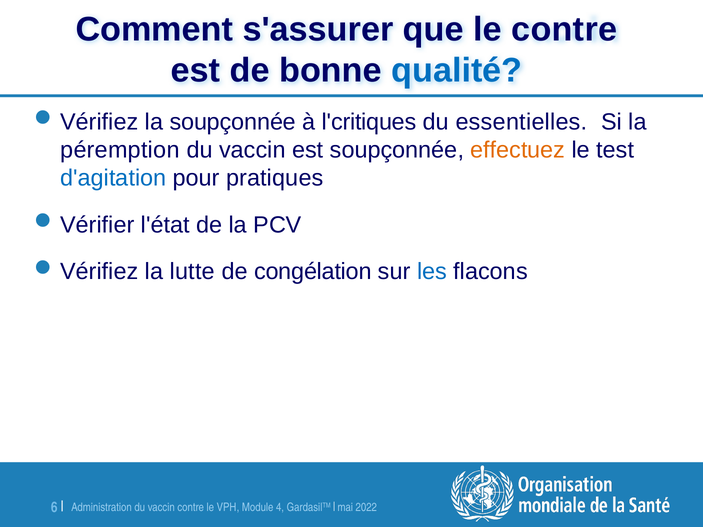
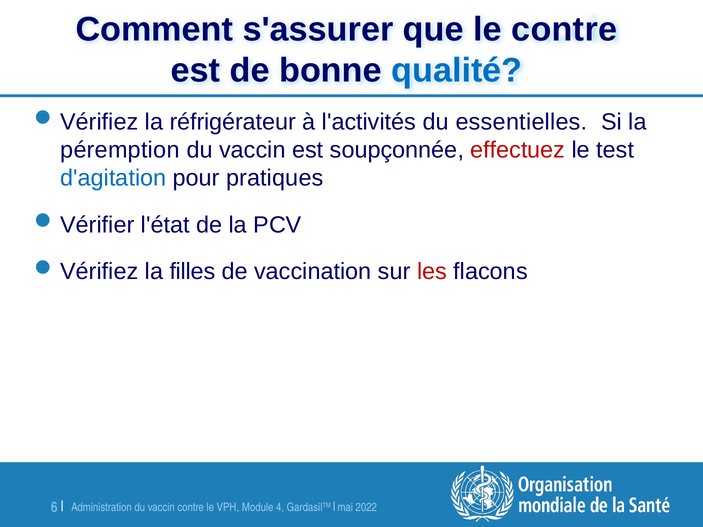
la soupçonnée: soupçonnée -> réfrigérateur (233, 122)
l'critiques: l'critiques -> l'activités (369, 122)
effectuez colour: orange -> red (518, 150)
lutte: lutte -> filles (192, 272)
congélation: congélation -> vaccination (313, 272)
les colour: blue -> red (432, 272)
